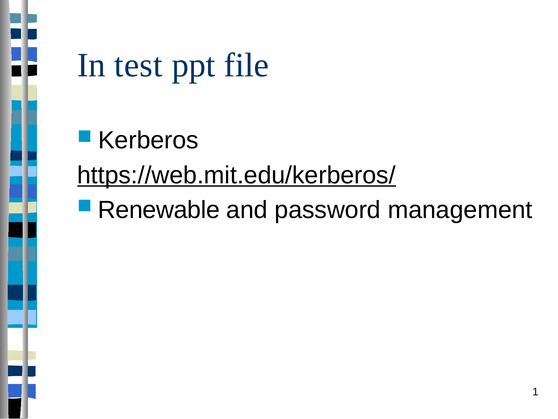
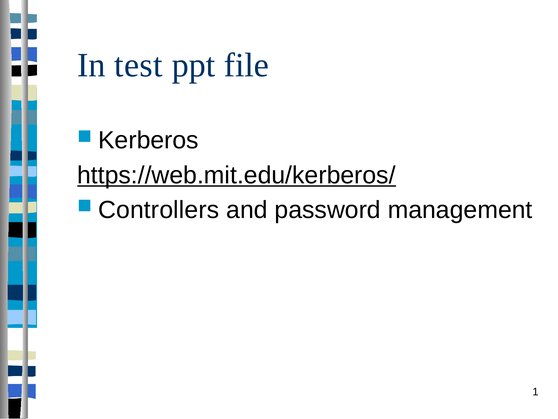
Renewable: Renewable -> Controllers (159, 210)
